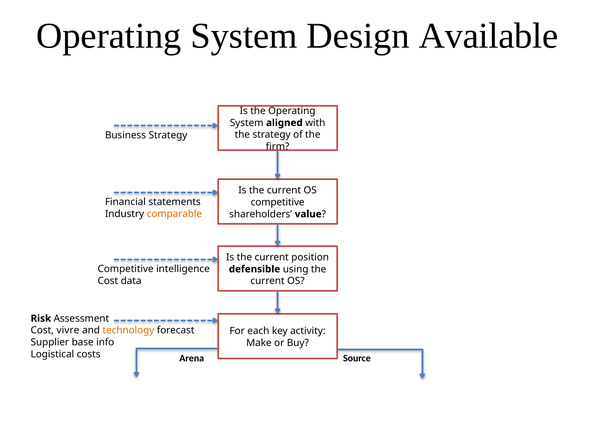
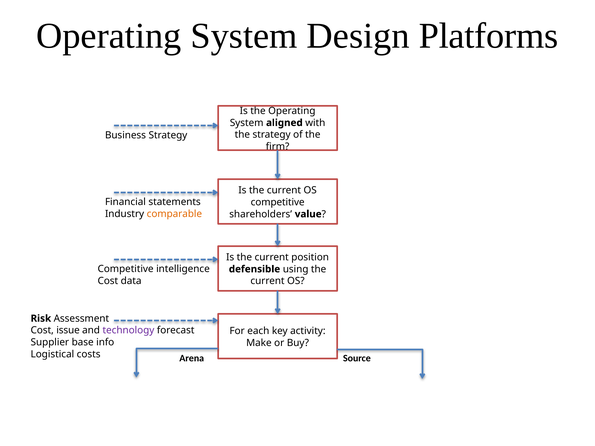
Available: Available -> Platforms (488, 36)
vivre: vivre -> issue (68, 331)
technology colour: orange -> purple (128, 331)
